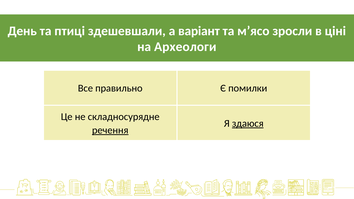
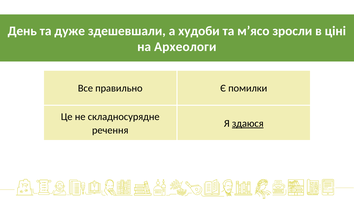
птиці: птиці -> дуже (70, 31)
варіант: варіант -> худоби (199, 31)
речення underline: present -> none (110, 130)
